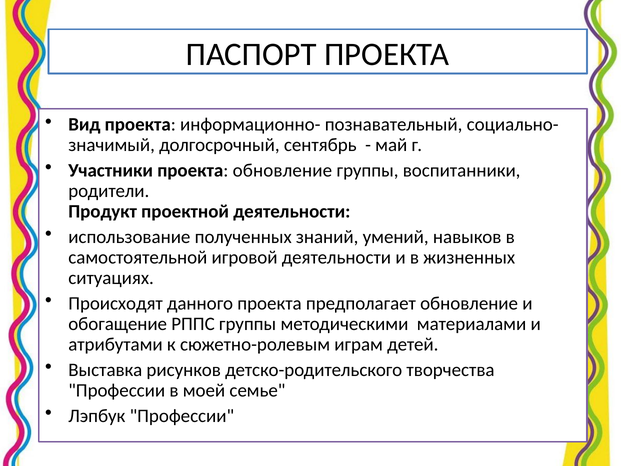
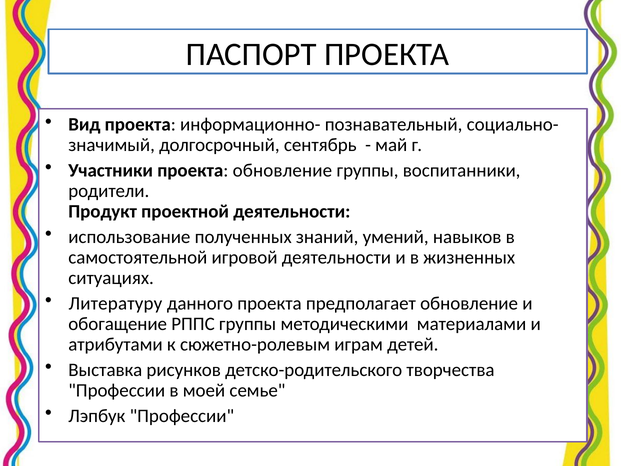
Происходят: Происходят -> Литературу (115, 303)
